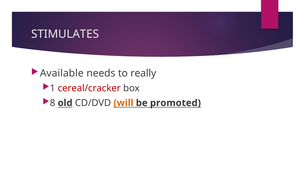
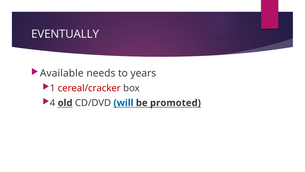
STIMULATES: STIMULATES -> EVENTUALLY (65, 34)
really: really -> years (143, 73)
8: 8 -> 4 (52, 103)
will colour: orange -> blue (123, 103)
